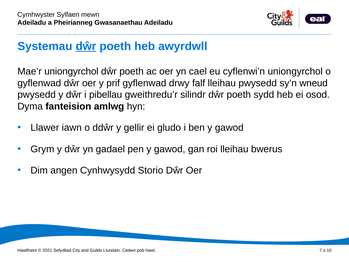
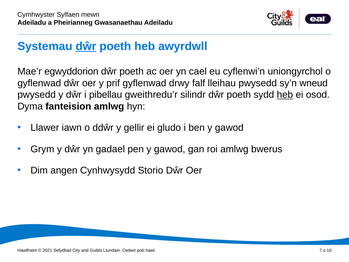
Mae’r uniongyrchol: uniongyrchol -> egwyddorion (71, 71)
heb underline: none -> present (285, 95)
roi lleihau: lleihau -> amlwg (234, 149)
